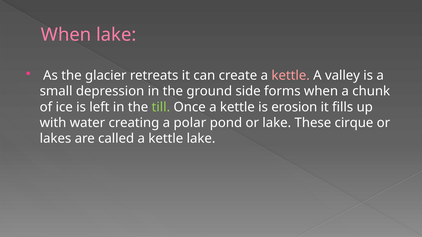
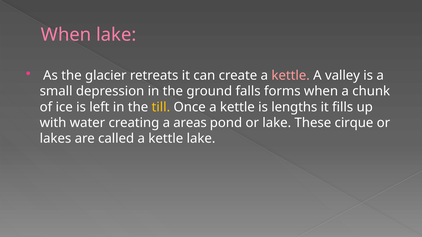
side: side -> falls (248, 91)
till colour: light green -> yellow (161, 107)
erosion: erosion -> lengths (294, 107)
polar: polar -> areas (190, 123)
